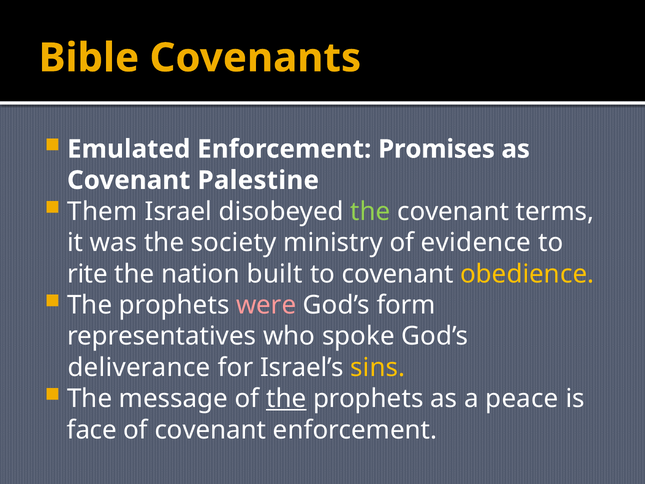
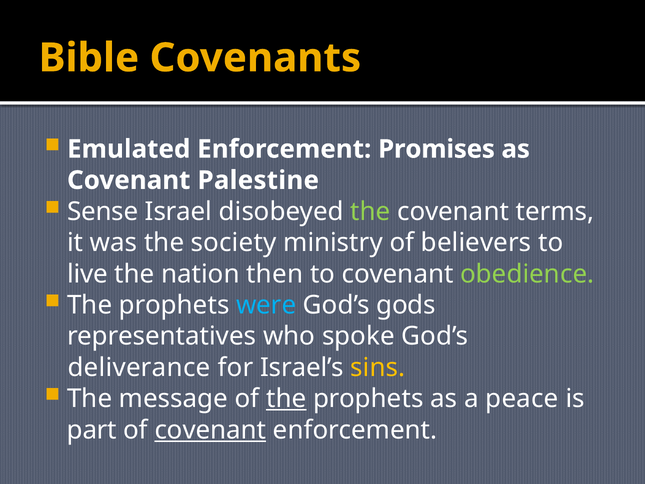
Them: Them -> Sense (103, 211)
evidence: evidence -> believers (476, 243)
rite: rite -> live (87, 274)
built: built -> then (275, 274)
obedience colour: yellow -> light green (527, 274)
were colour: pink -> light blue (266, 305)
form: form -> gods (406, 305)
face: face -> part (92, 430)
covenant underline: none -> present (210, 430)
